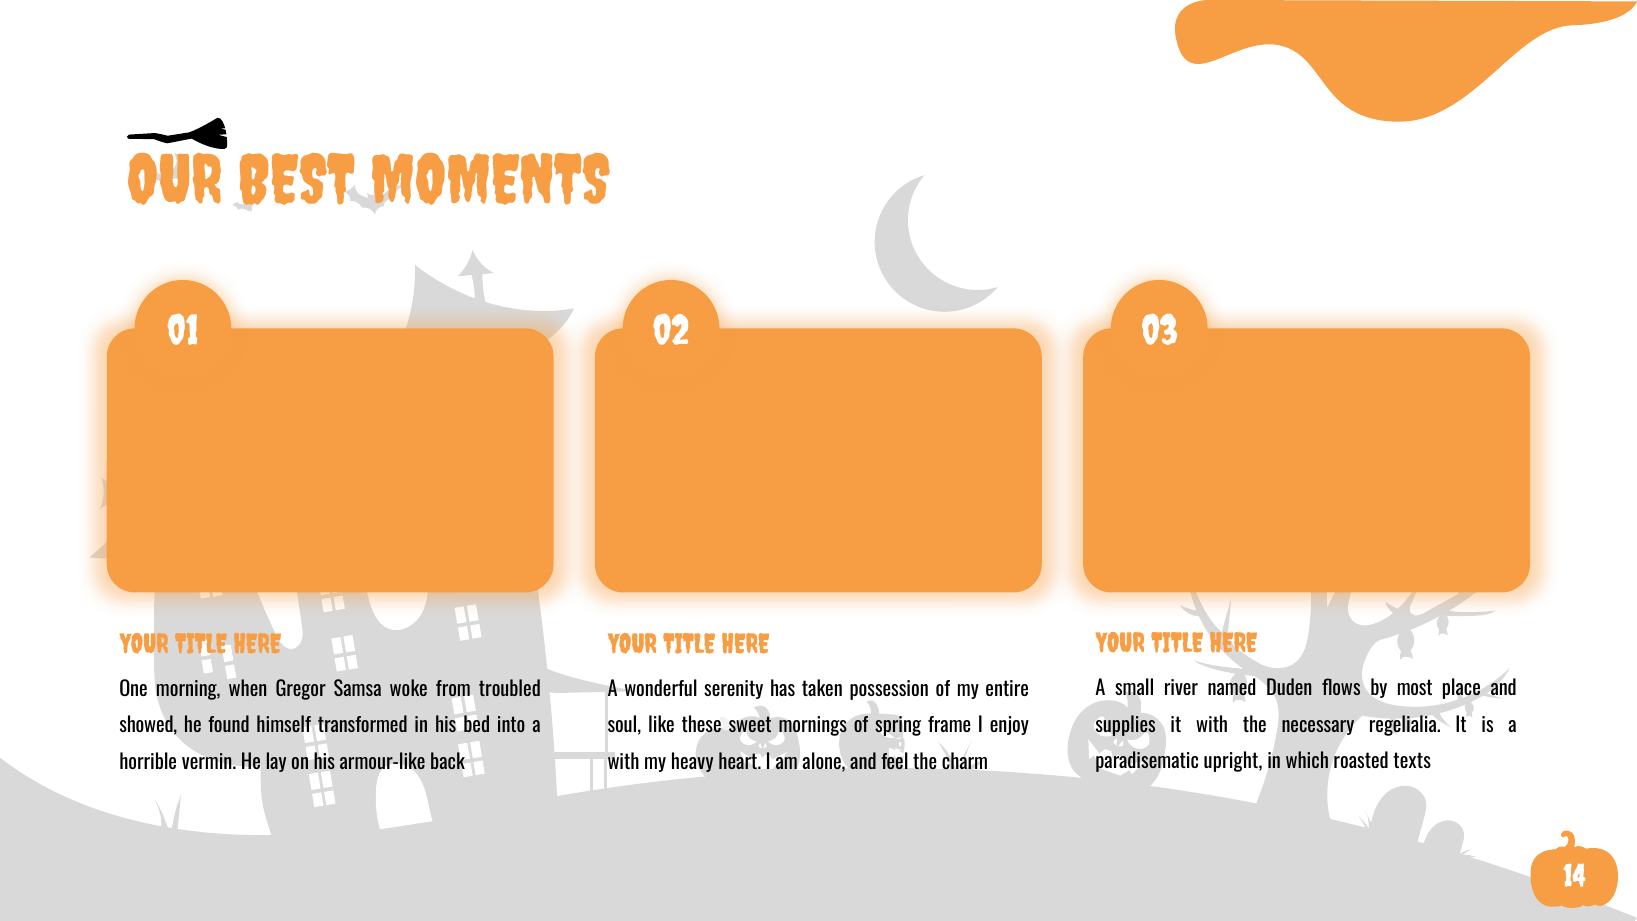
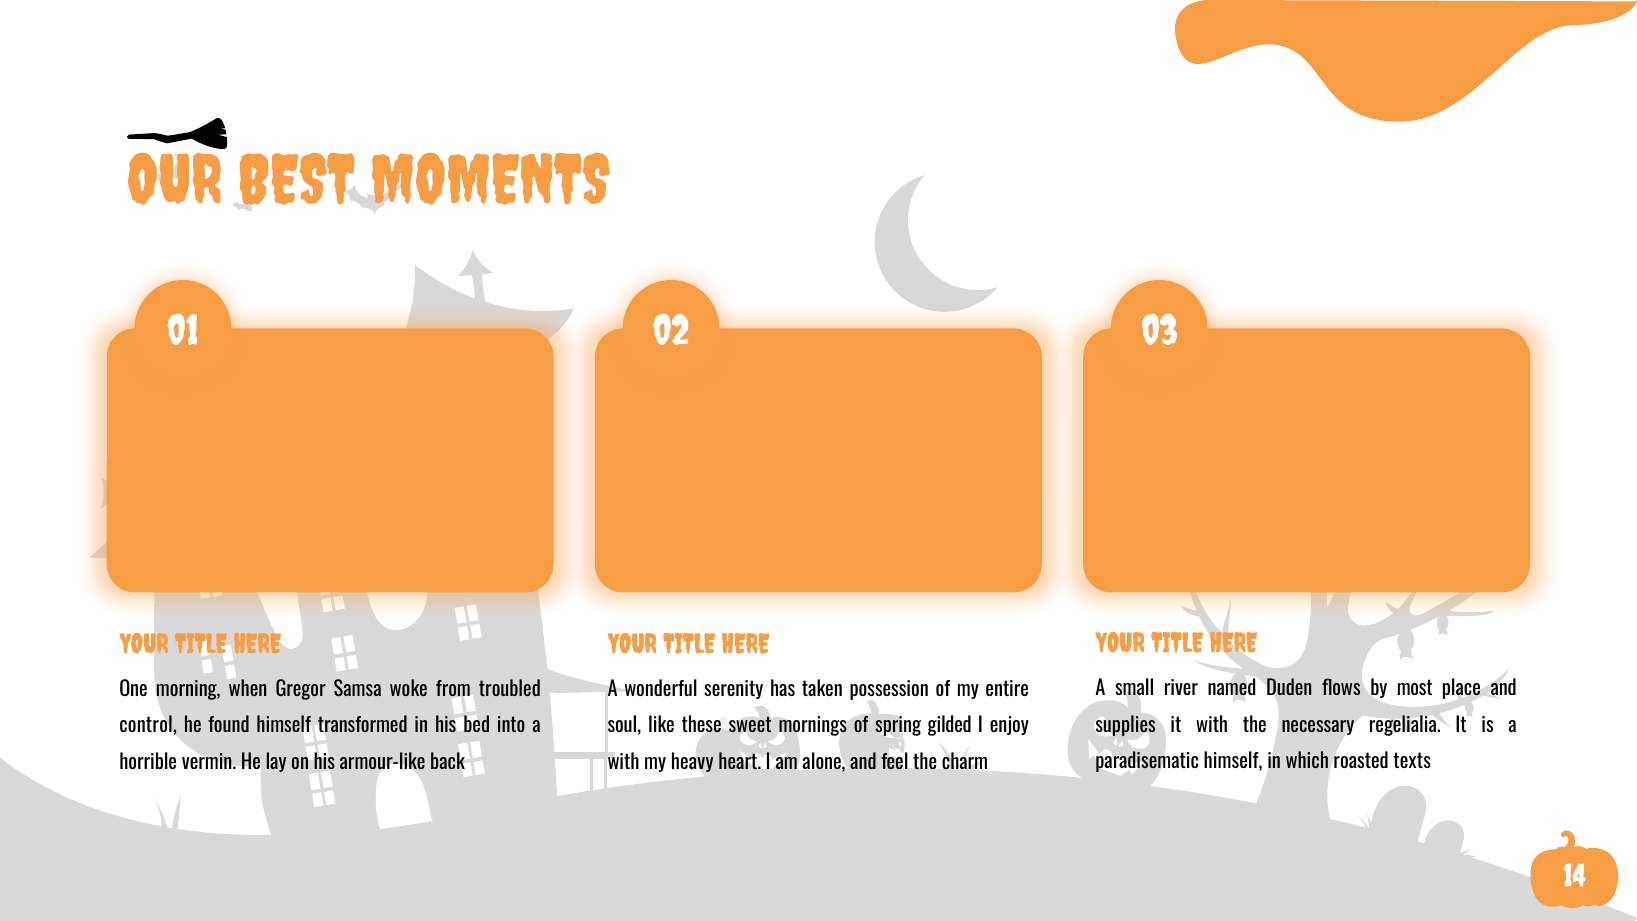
showed: showed -> control (148, 726)
frame: frame -> gilded (950, 726)
paradisematic upright: upright -> himself (1233, 762)
